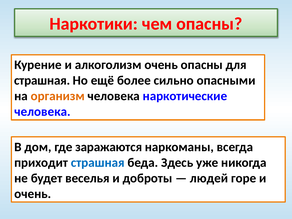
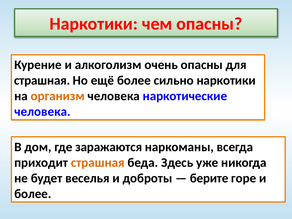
сильно опасными: опасными -> наркотики (226, 80)
страшная colour: blue -> orange (98, 163)
людей: людей -> берите (209, 178)
очень: очень -> более (33, 194)
